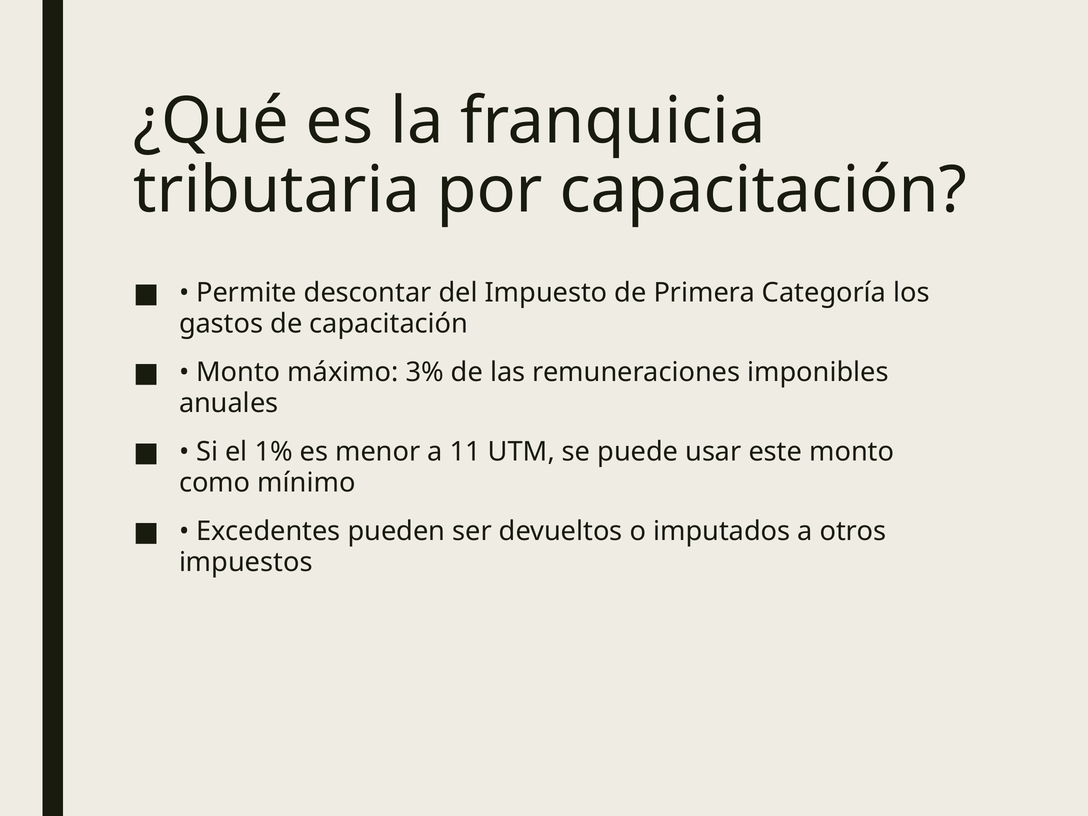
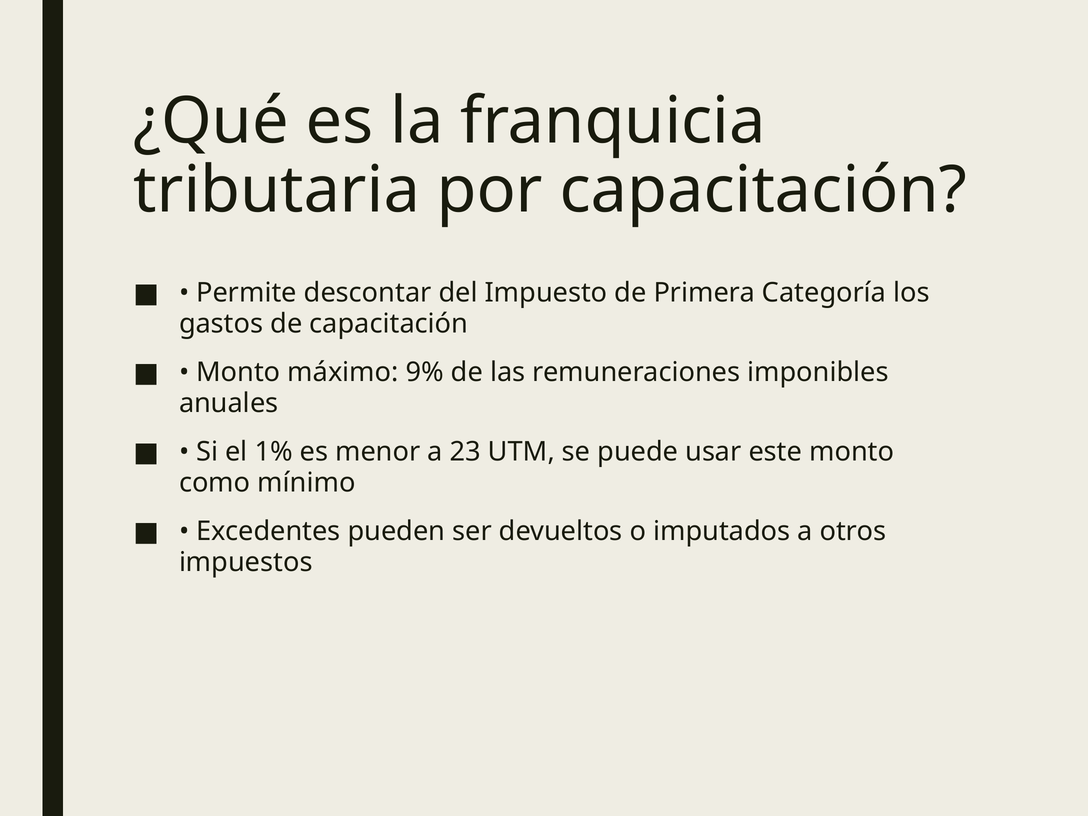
3%: 3% -> 9% (425, 373)
11: 11 -> 23 (465, 452)
